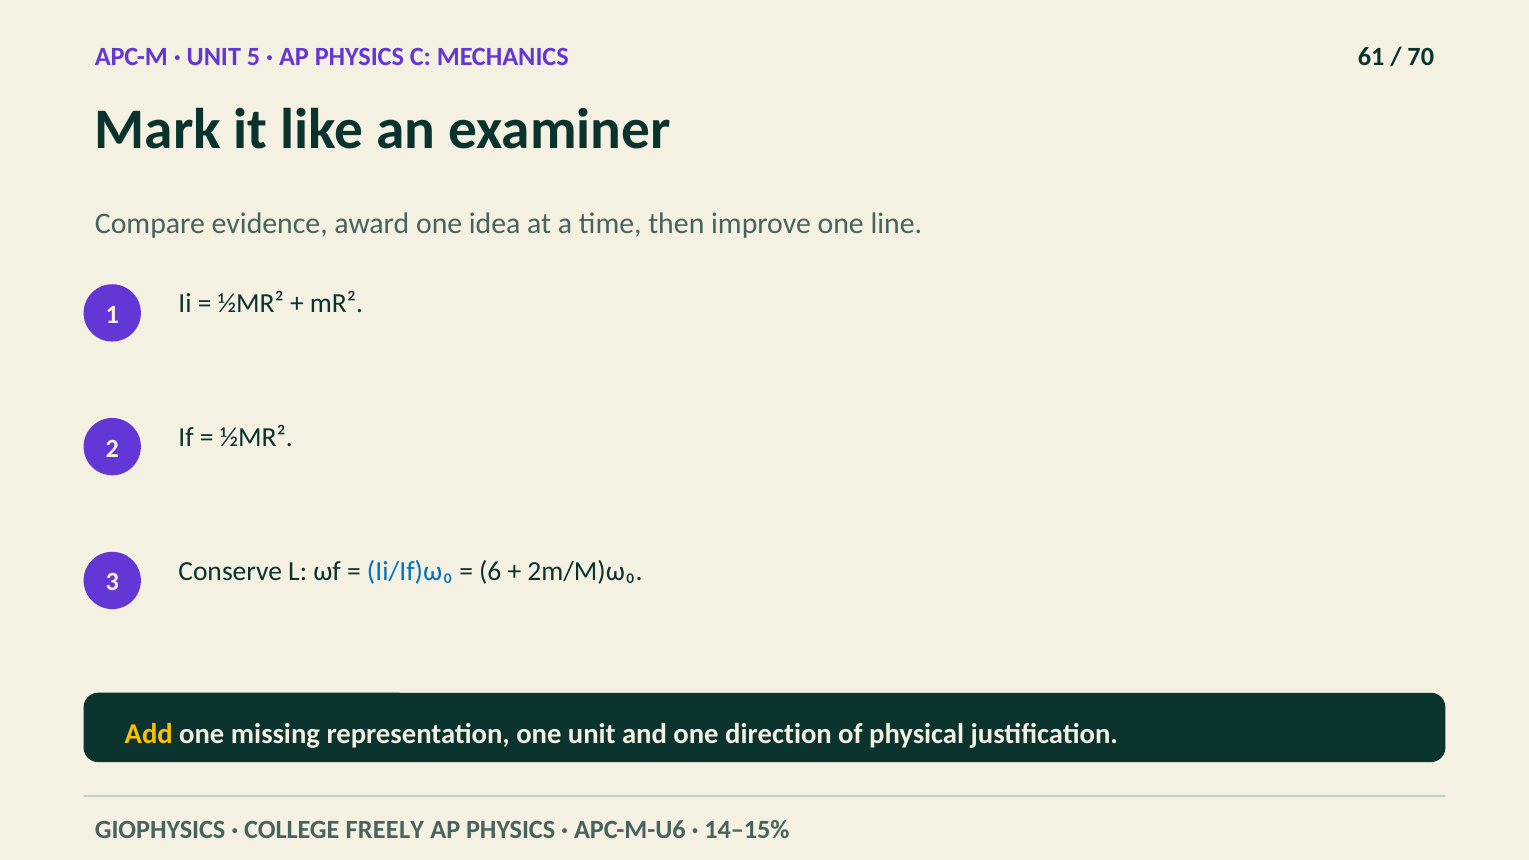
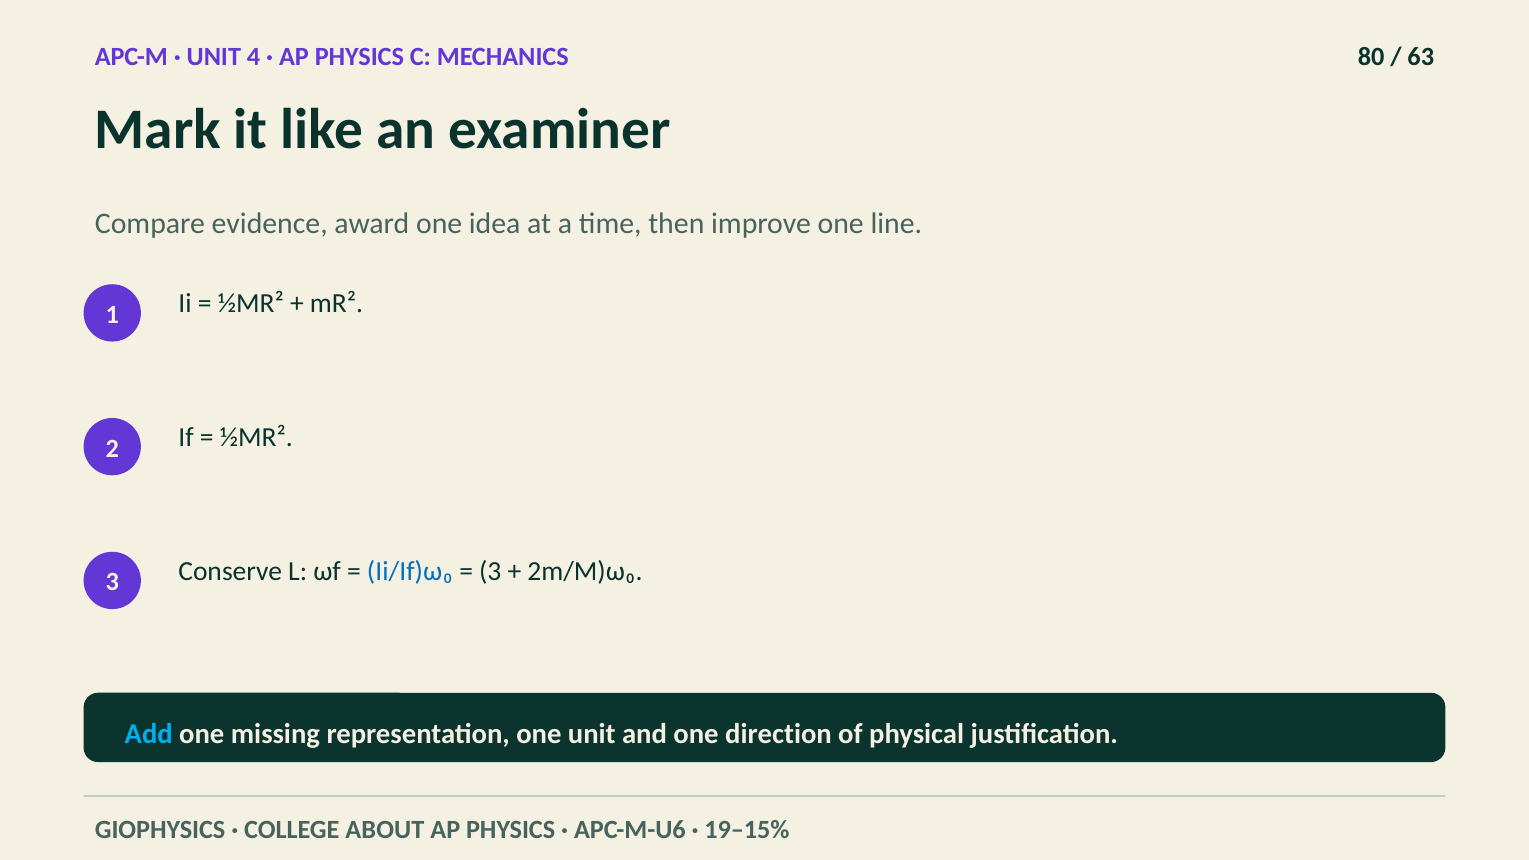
5: 5 -> 4 (254, 57)
61: 61 -> 80 (1371, 57)
70: 70 -> 63 (1421, 57)
6: 6 -> 3 (490, 571)
Add colour: yellow -> light blue (149, 734)
FREELY: FREELY -> ABOUT (385, 830)
14–15%: 14–15% -> 19–15% (747, 830)
